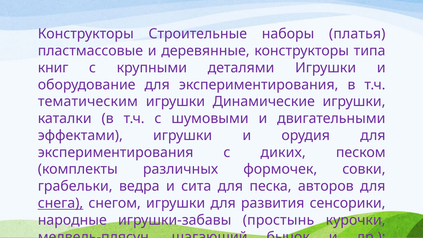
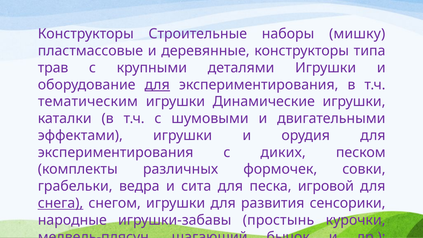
платья: платья -> мишку (357, 34)
книг: книг -> трав (53, 68)
для underline: none -> present (157, 85)
авторов: авторов -> игровой (326, 186)
